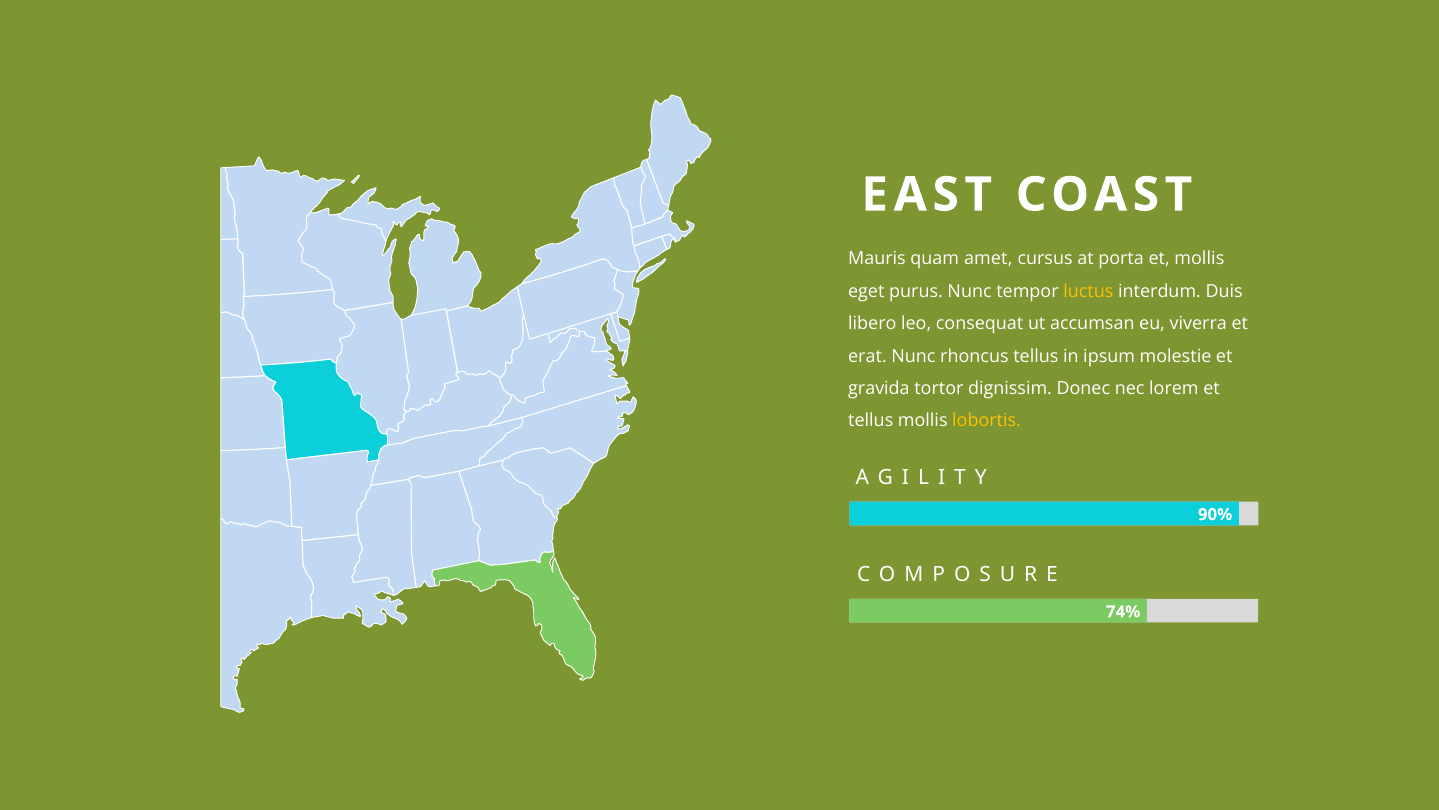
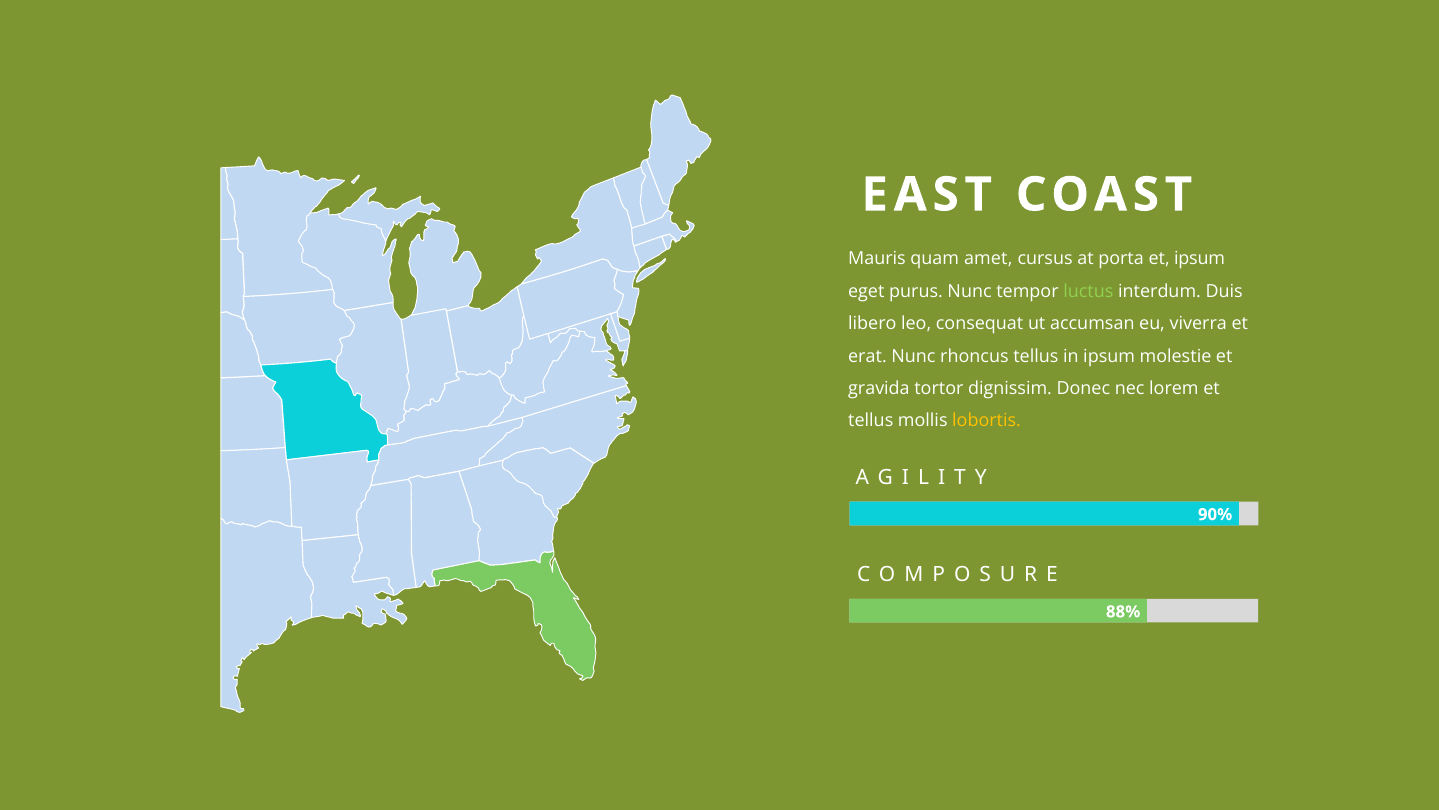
et mollis: mollis -> ipsum (1200, 259)
luctus colour: yellow -> light green (1088, 291)
74%: 74% -> 88% (1123, 611)
